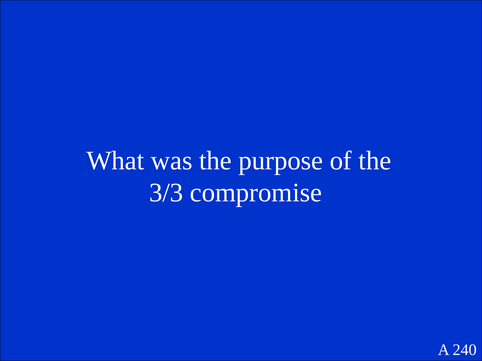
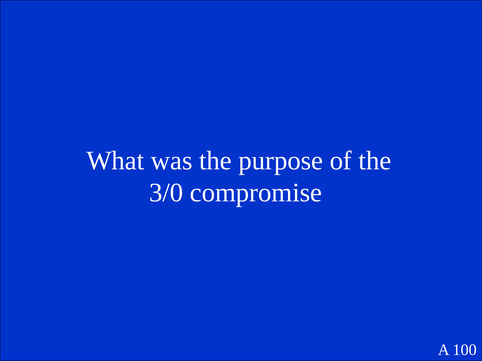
3/3: 3/3 -> 3/0 (166, 193)
240: 240 -> 100 (465, 350)
